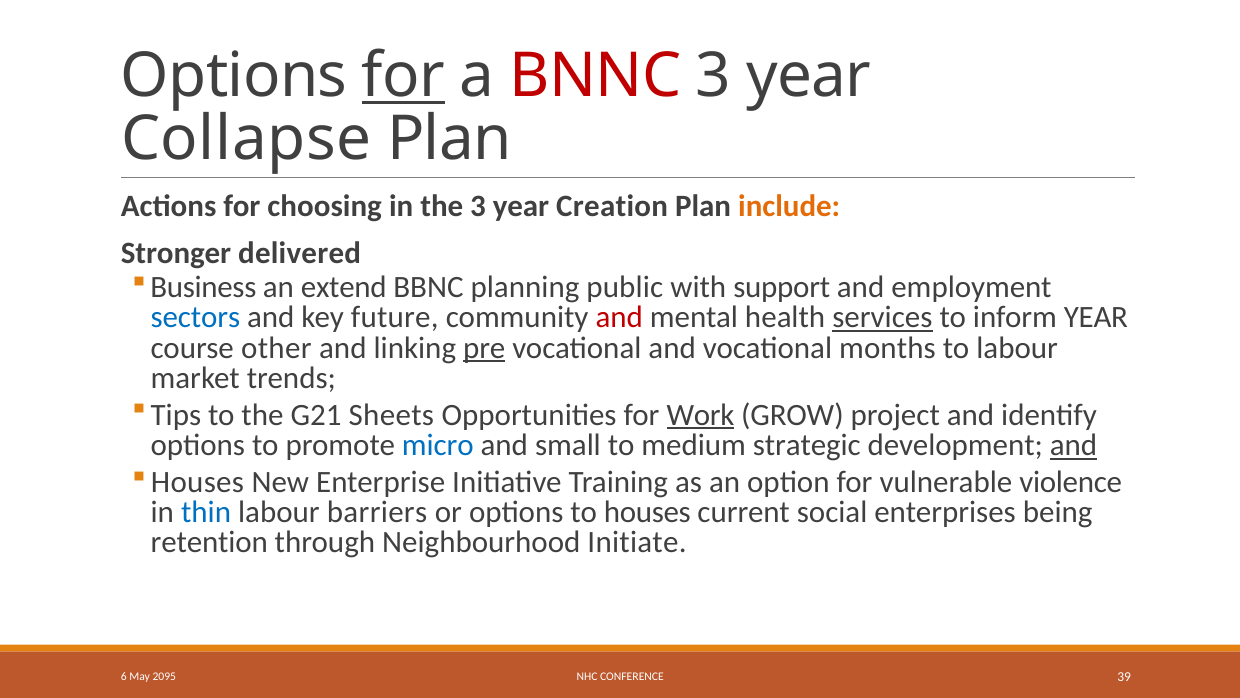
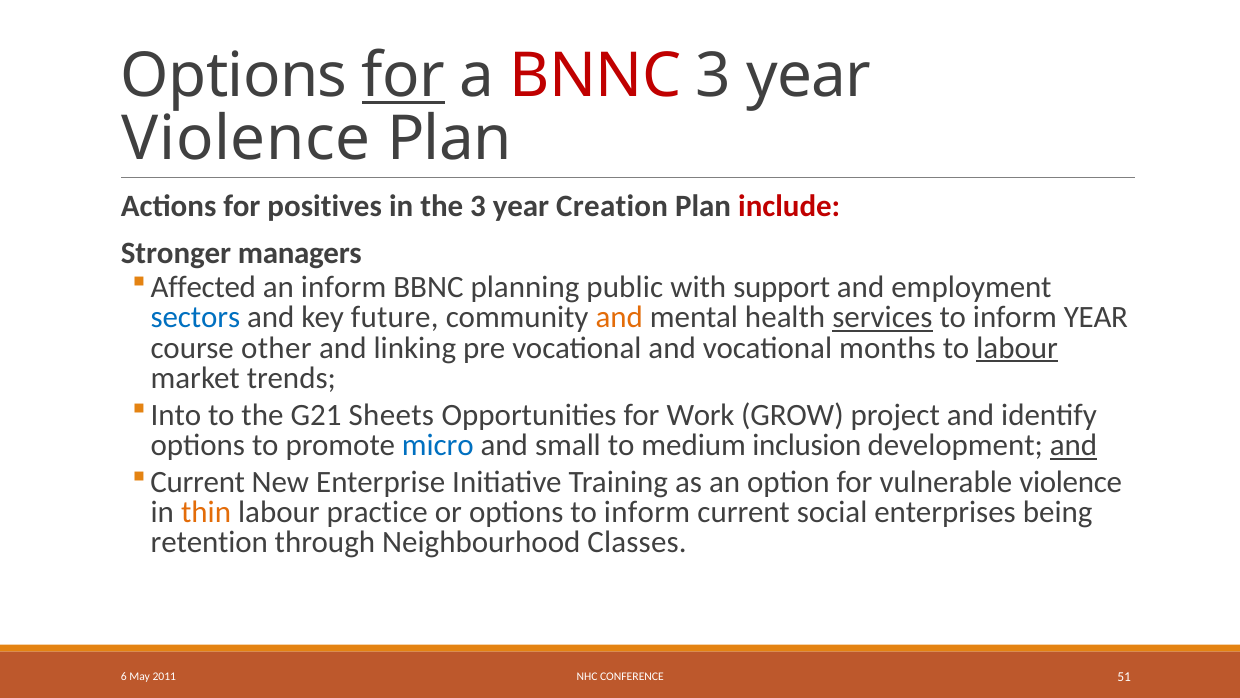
Collapse: Collapse -> Violence (246, 139)
choosing: choosing -> positives (325, 206)
include colour: orange -> red (789, 206)
delivered: delivered -> managers (300, 253)
Business: Business -> Affected (203, 287)
an extend: extend -> inform (344, 287)
and colour: red -> orange (619, 317)
pre underline: present -> none (484, 348)
labour underline: none -> present (1017, 348)
Tips: Tips -> Into (176, 415)
Work underline: present -> none (700, 415)
strategic: strategic -> inclusion (807, 445)
Houses: Houses -> Current (198, 482)
thin colour: blue -> orange (206, 512)
barriers: barriers -> practice (377, 512)
options to houses: houses -> inform (647, 512)
Initiate: Initiate -> Classes (637, 542)
2095: 2095 -> 2011 (164, 676)
39: 39 -> 51 (1124, 676)
